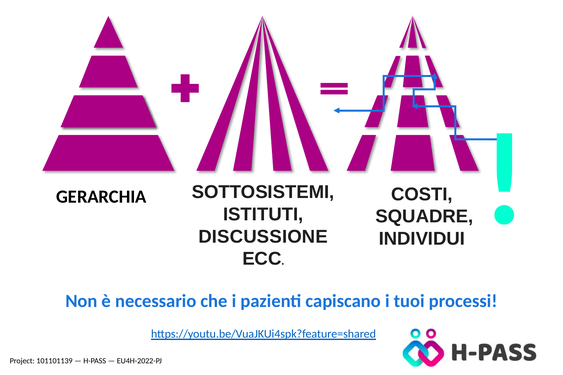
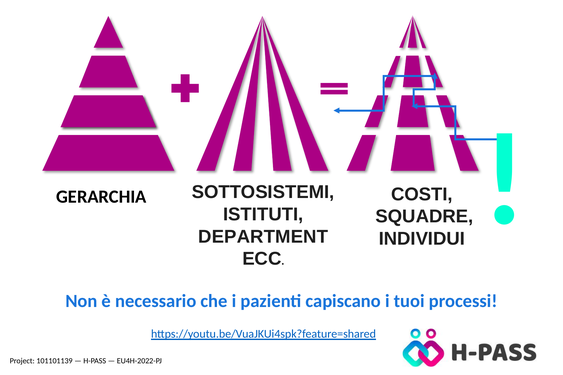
DISCUSSIONE: DISCUSSIONE -> DEPARTMENT (263, 237)
